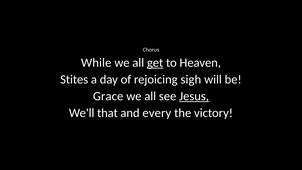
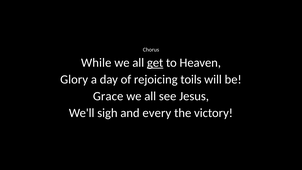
Stites: Stites -> Glory (74, 79)
sigh: sigh -> toils (191, 79)
Jesus underline: present -> none (194, 96)
that: that -> sigh (107, 113)
